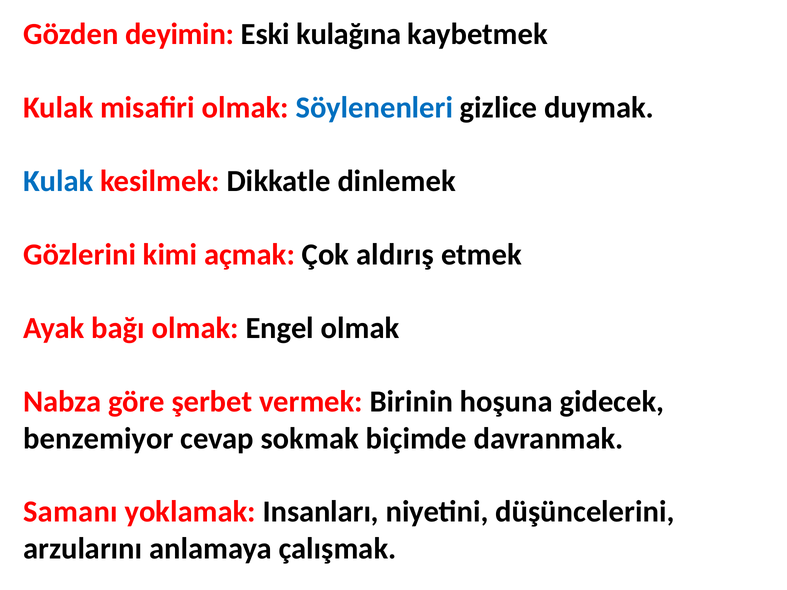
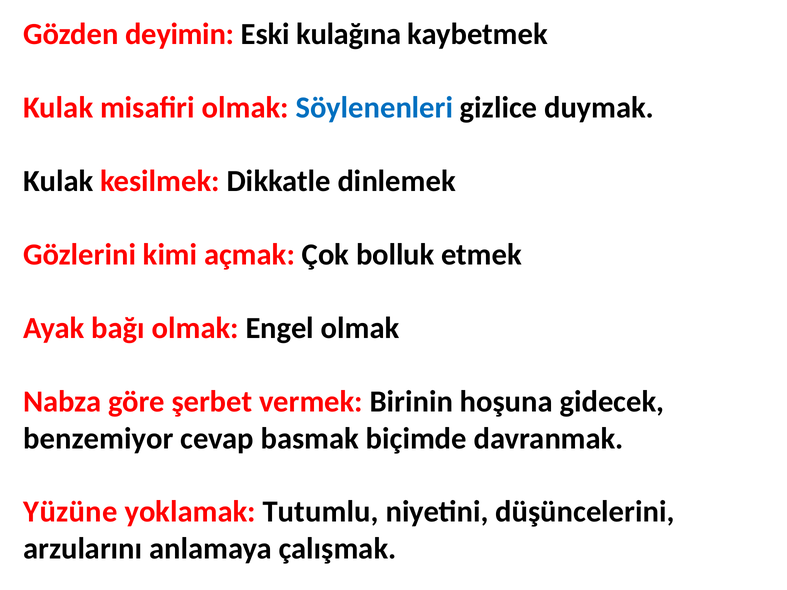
Kulak colour: blue -> black (58, 181)
aldırış: aldırış -> bolluk (395, 255)
sokmak: sokmak -> basmak (310, 439)
Samanı: Samanı -> Yüzüne (70, 512)
Insanları: Insanları -> Tutumlu (321, 512)
